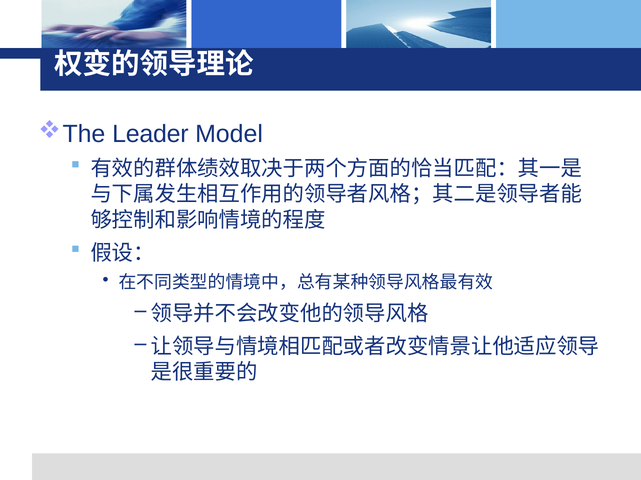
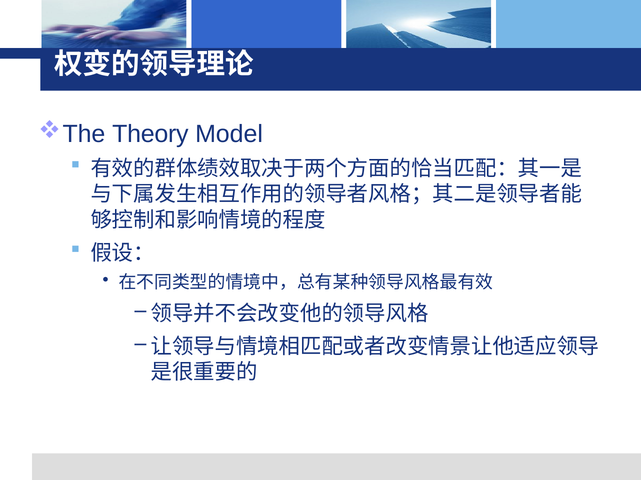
Leader: Leader -> Theory (150, 134)
